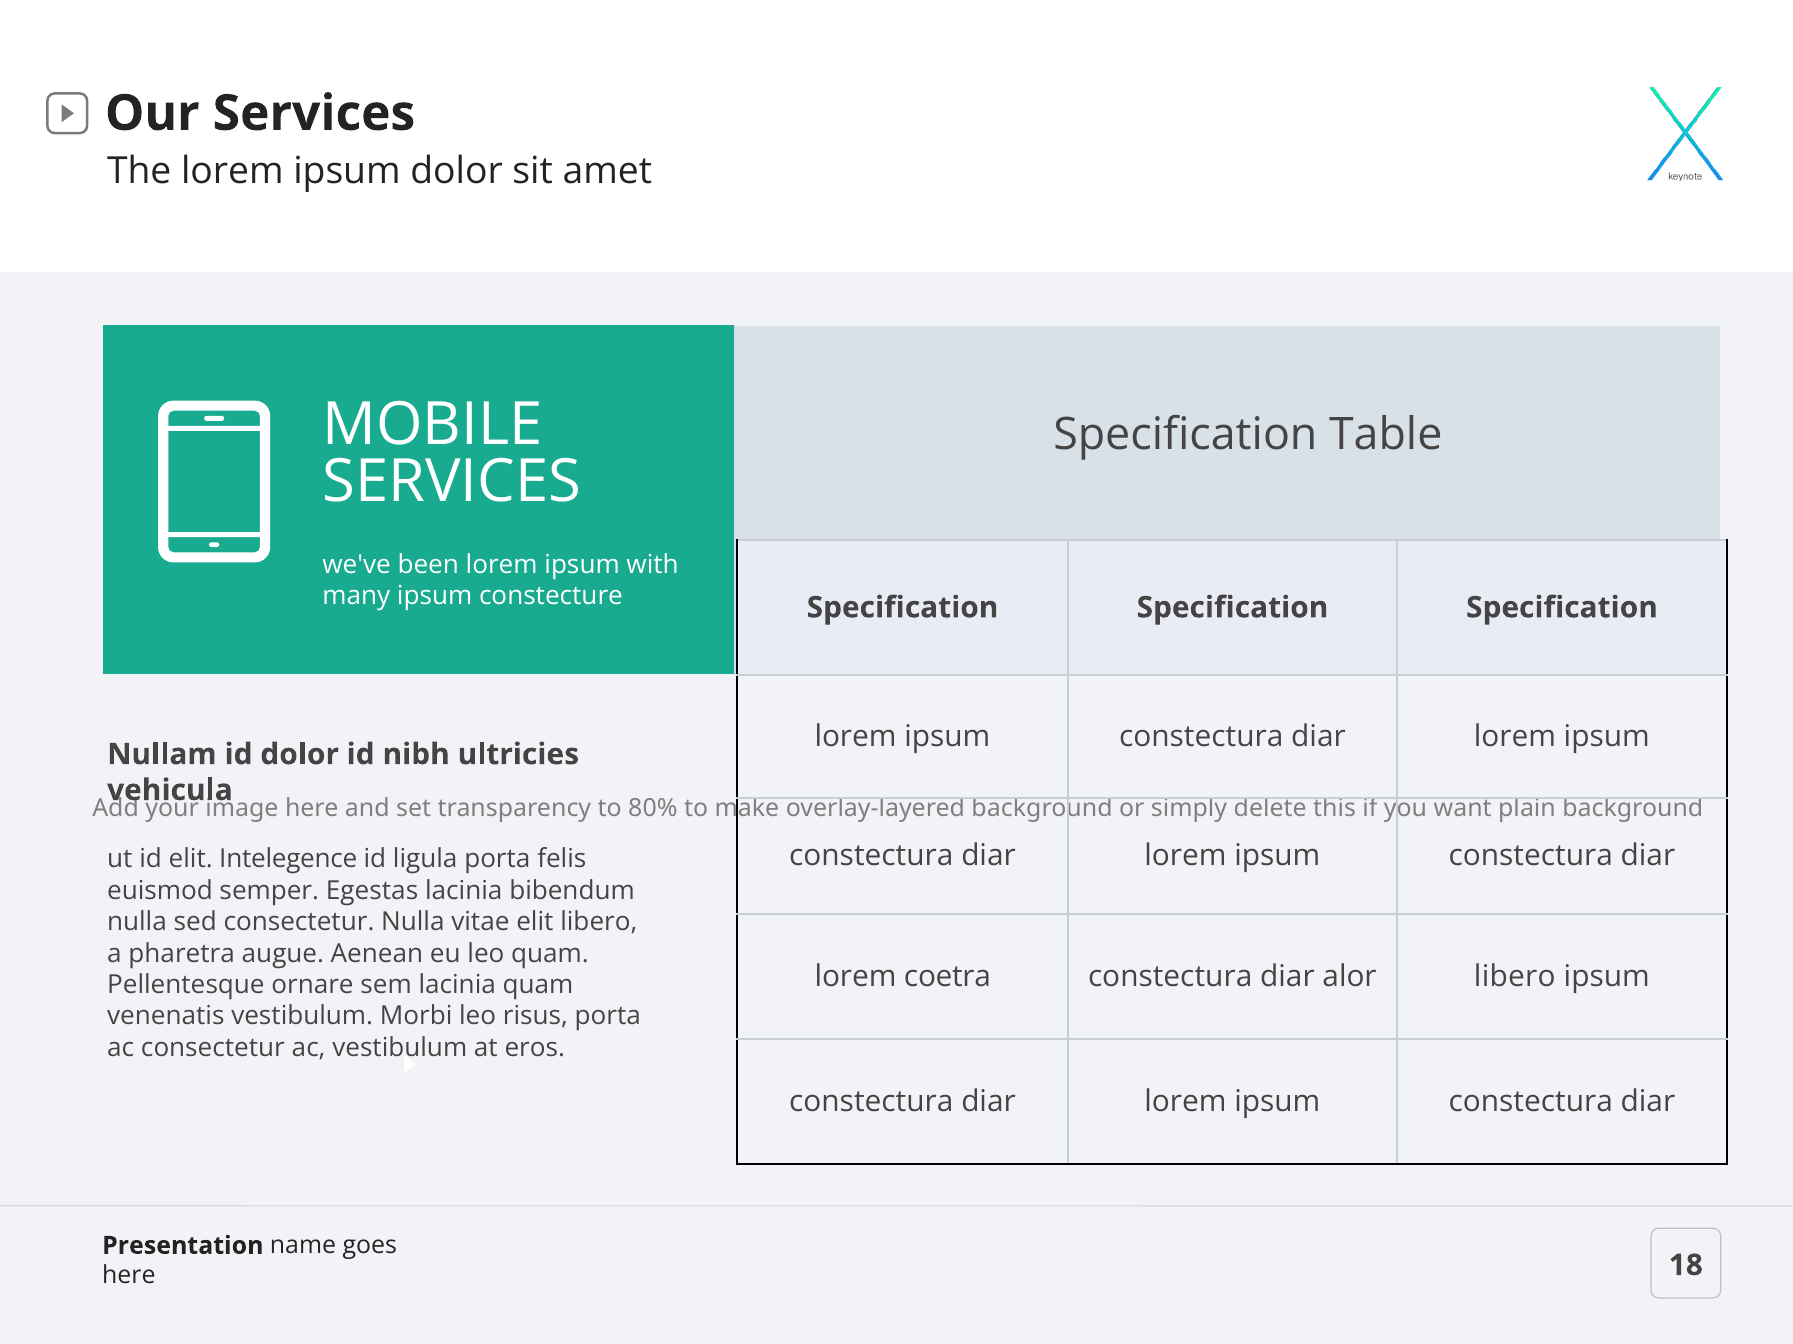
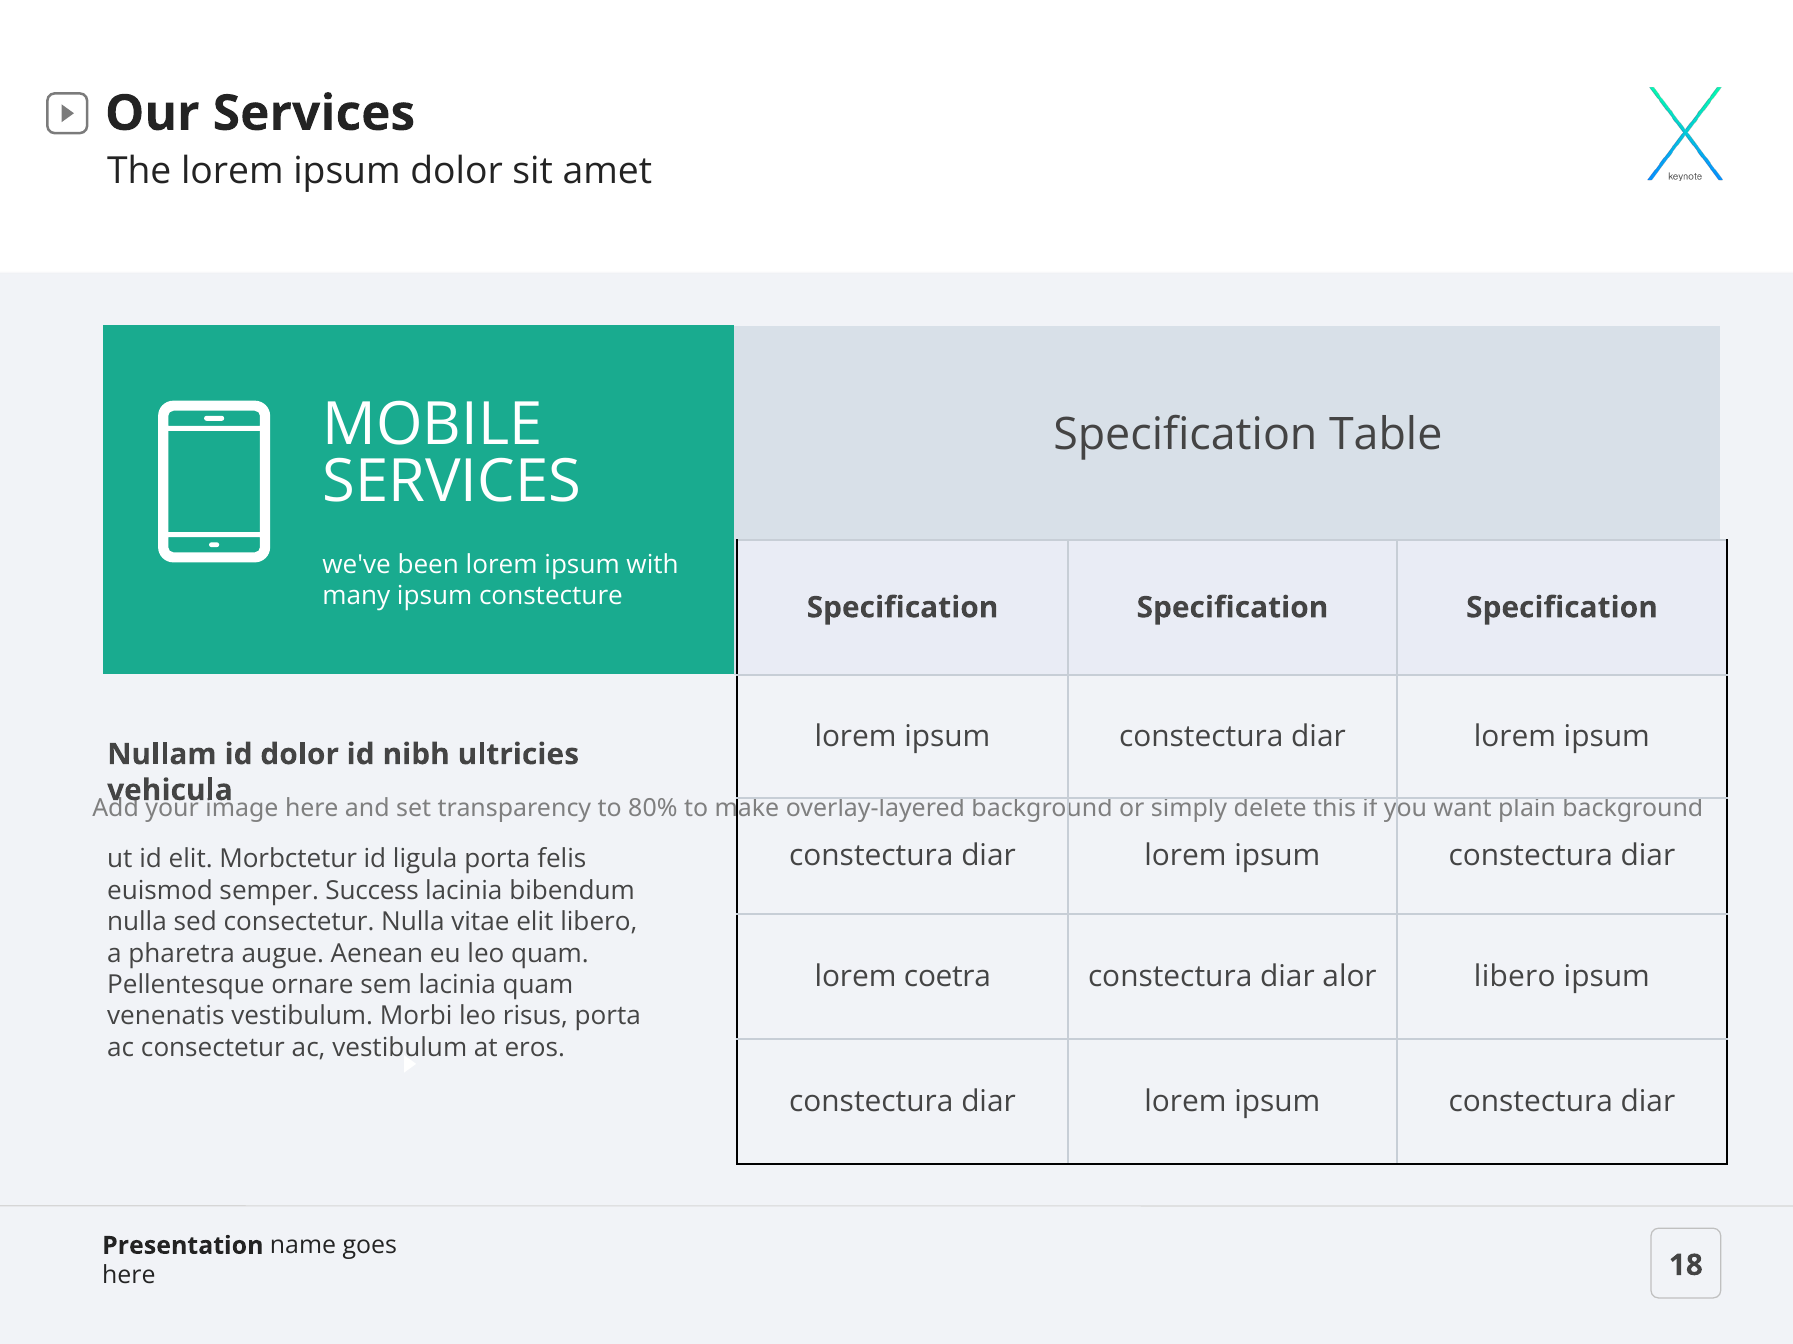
Intelegence: Intelegence -> Morbctetur (288, 860)
Egestas: Egestas -> Success (372, 891)
